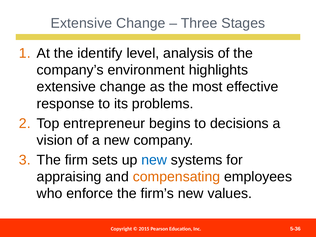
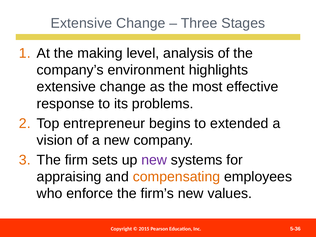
identify: identify -> making (100, 53)
decisions: decisions -> extended (239, 123)
new colour: blue -> purple (154, 160)
